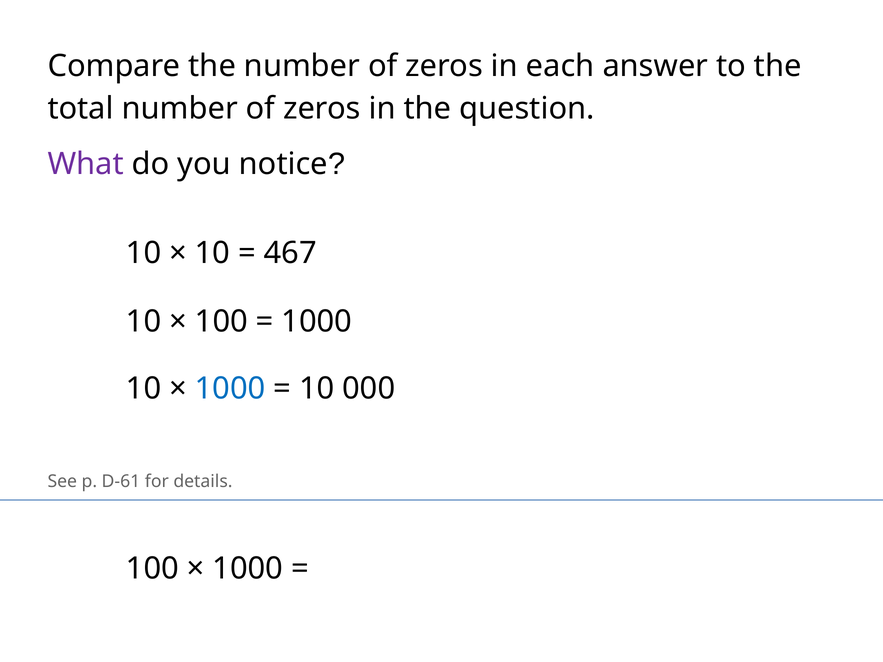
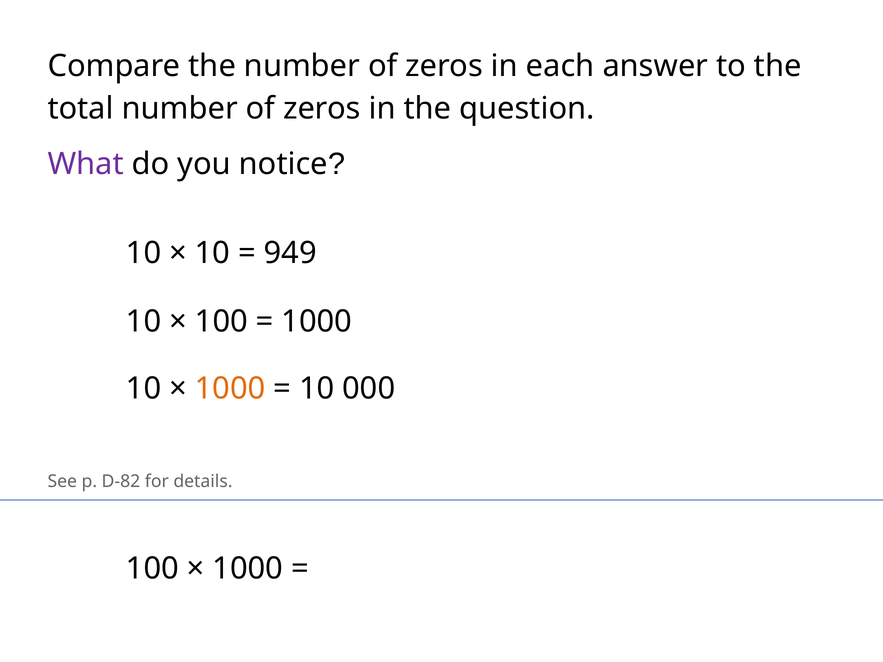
467: 467 -> 949 (290, 253)
1000 colour: blue -> orange (230, 389)
D-61: D-61 -> D-82 (121, 482)
